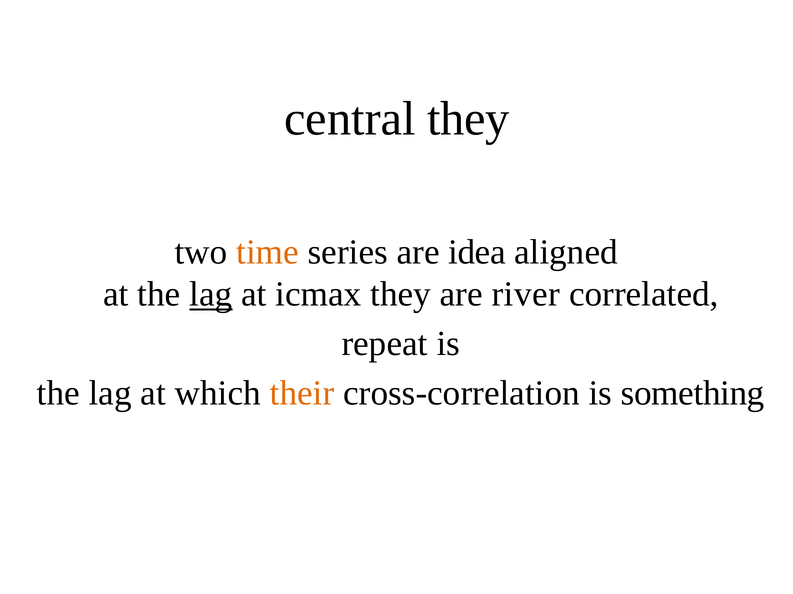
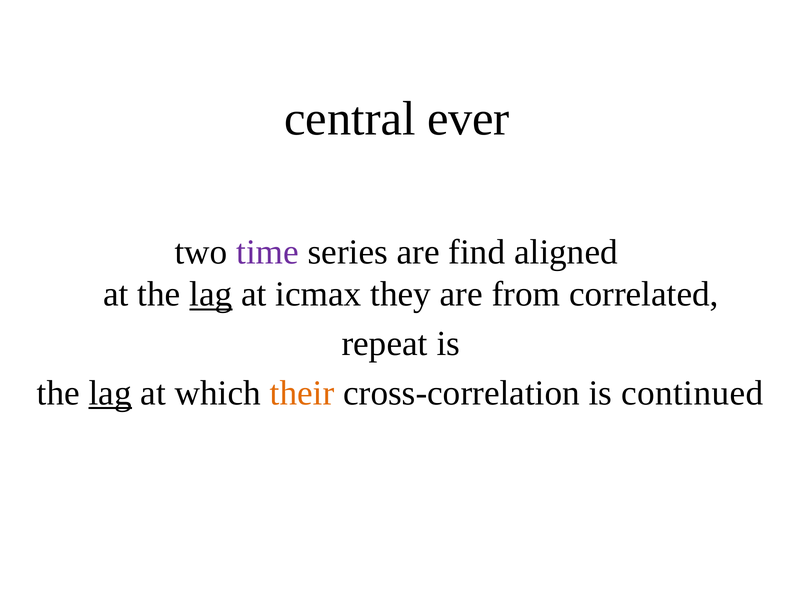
central they: they -> ever (468, 119)
time colour: orange -> purple (268, 252)
idea: idea -> find (477, 252)
river: river -> from (526, 295)
lag underline: none -> present (110, 393)
something: something -> continued (692, 393)
